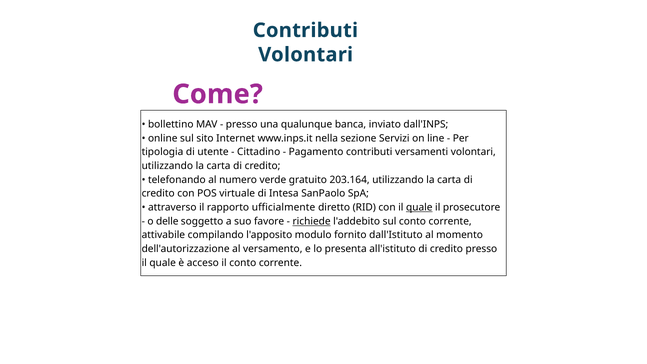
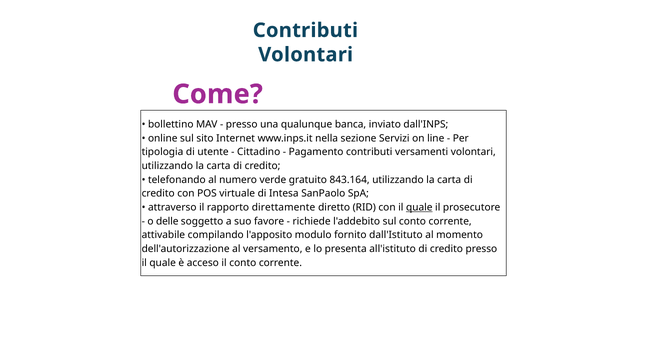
203.164: 203.164 -> 843.164 (350, 180)
ufficialmente: ufficialmente -> direttamente (284, 207)
richiede underline: present -> none (312, 221)
